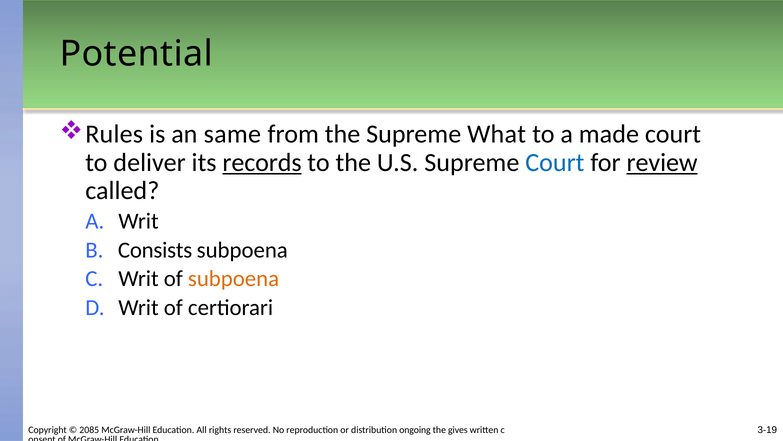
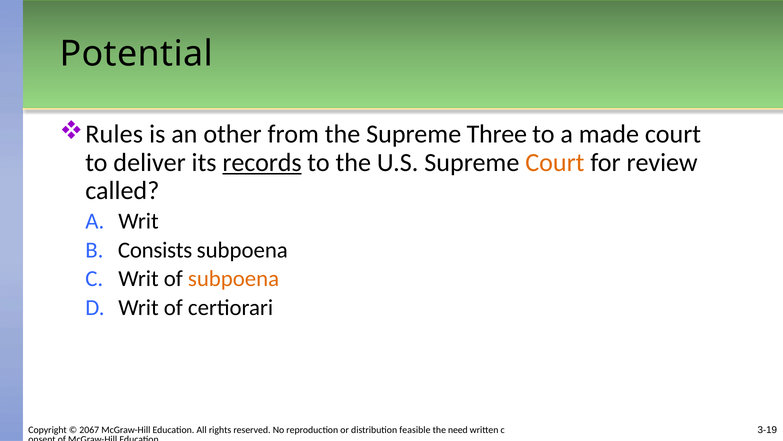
same: same -> other (233, 134)
What: What -> Three (497, 134)
Court colour: blue -> orange (555, 162)
review underline: present -> none (662, 162)
2085: 2085 -> 2067 (89, 429)
ongoing: ongoing -> feasible (415, 429)
gives: gives -> need (458, 429)
